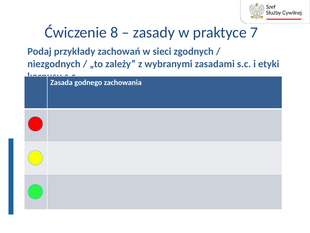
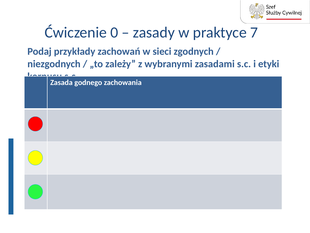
8: 8 -> 0 (114, 32)
